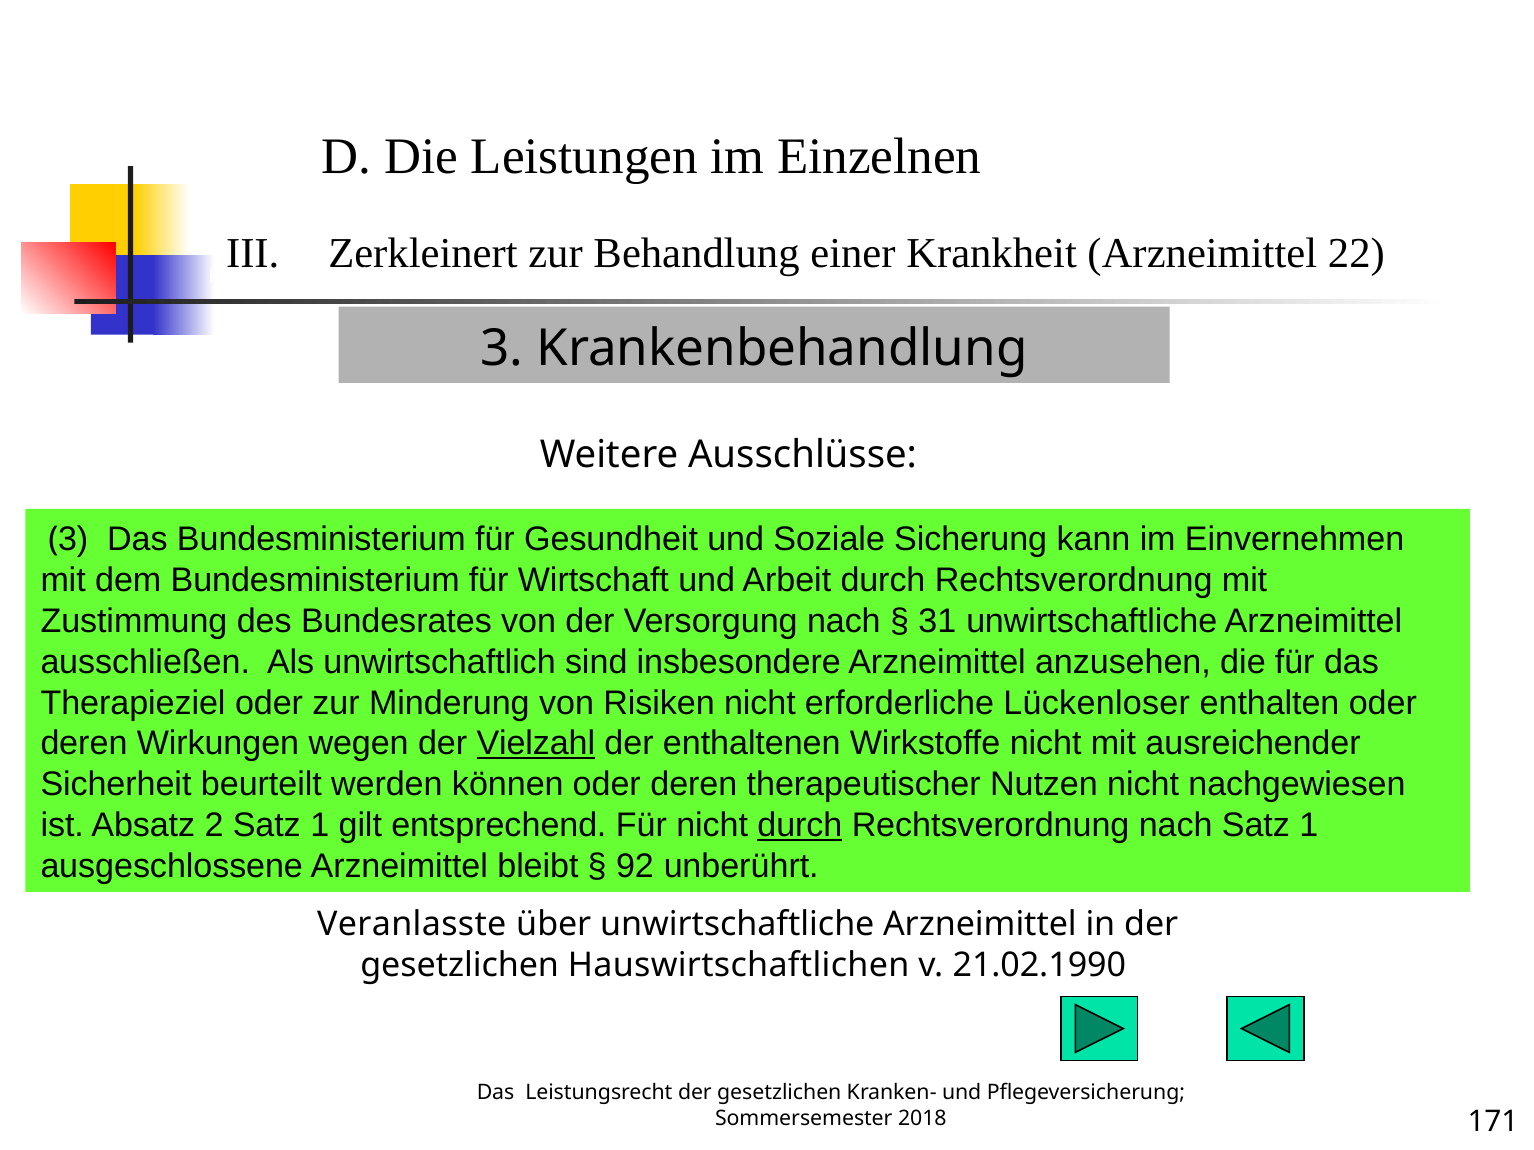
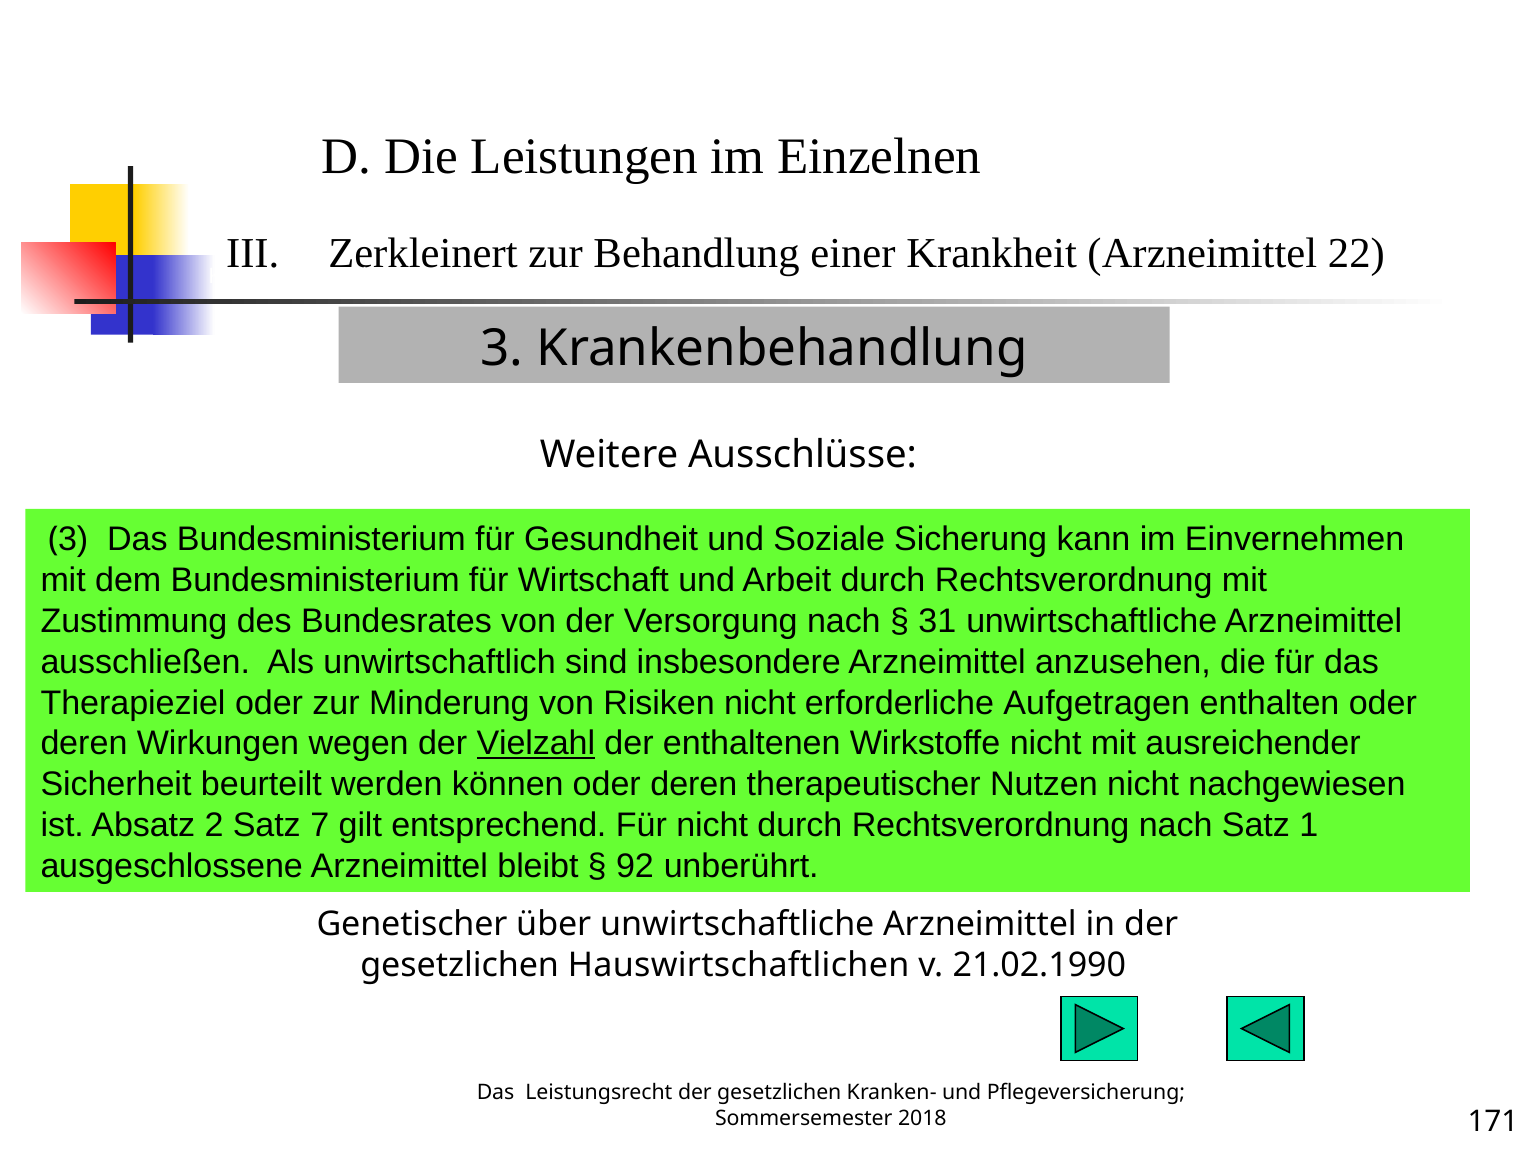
Lückenloser: Lückenloser -> Aufgetragen (1097, 703)
2 Satz 1: 1 -> 7 (320, 826)
durch underline: present -> none (800, 826)
Veranlasste: Veranlasste -> Genetischer (412, 925)
